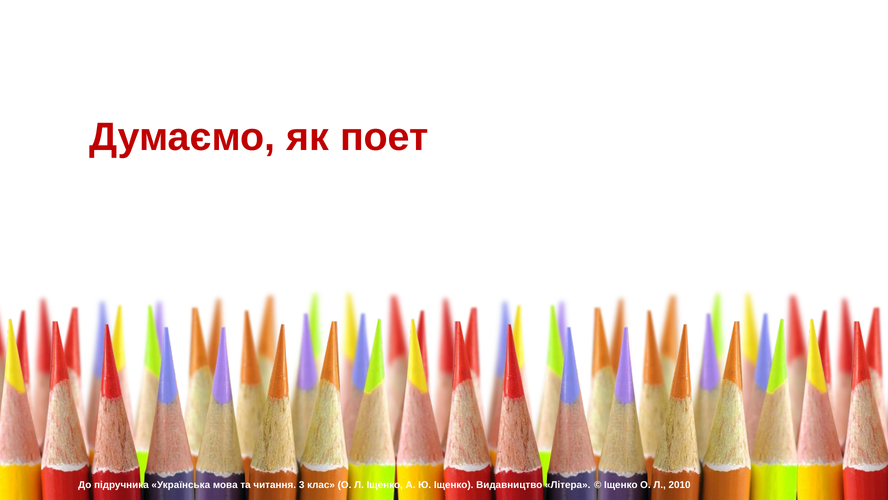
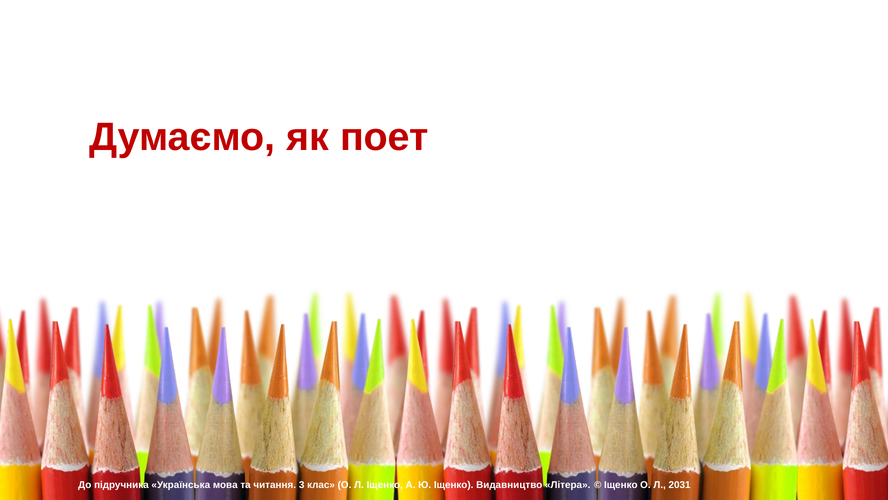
2010: 2010 -> 2031 (680, 484)
